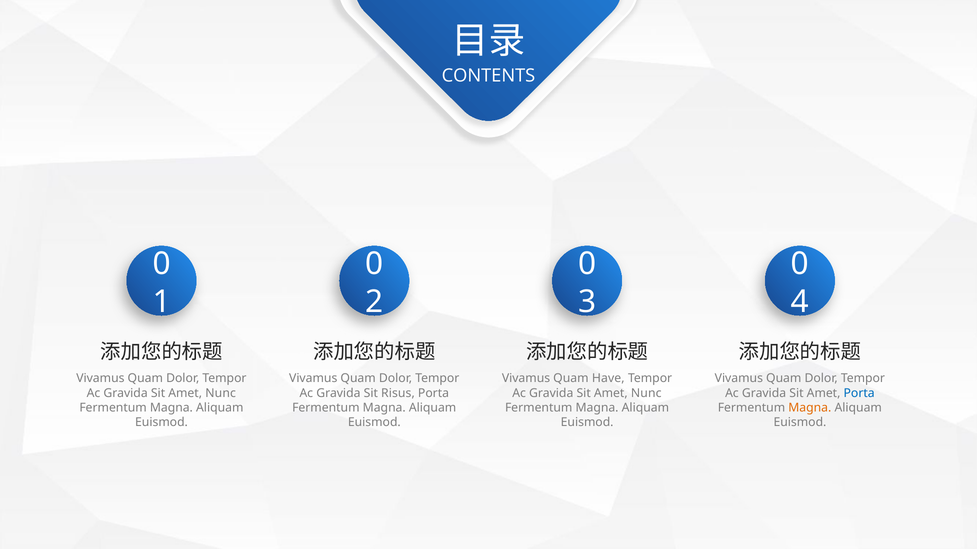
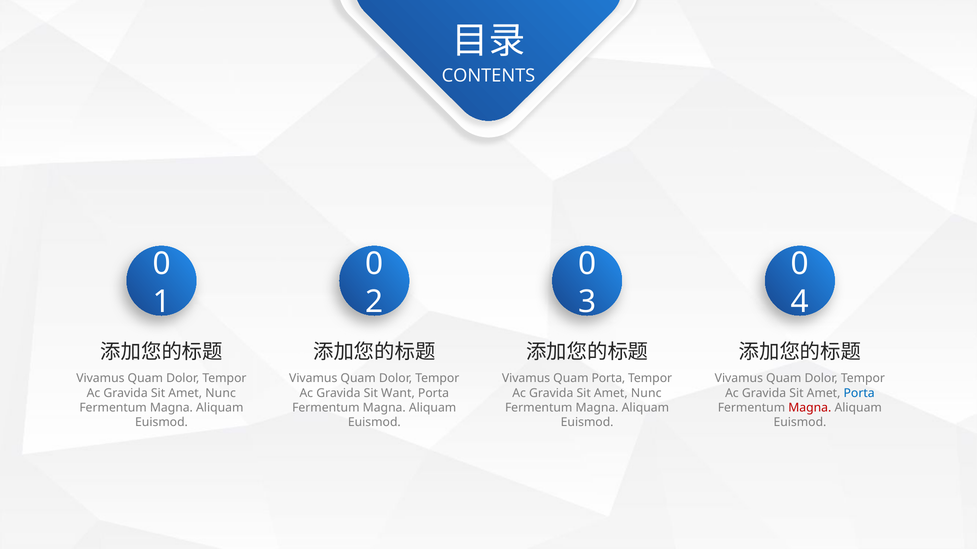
Quam Have: Have -> Porta (608, 379)
Risus: Risus -> Want (398, 393)
Magna colour: orange -> red (810, 408)
